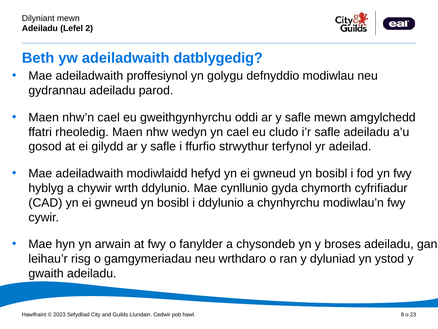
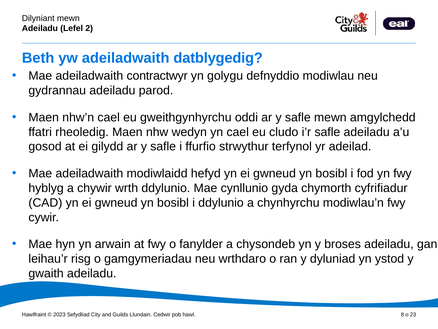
proffesiynol: proffesiynol -> contractwyr (157, 76)
